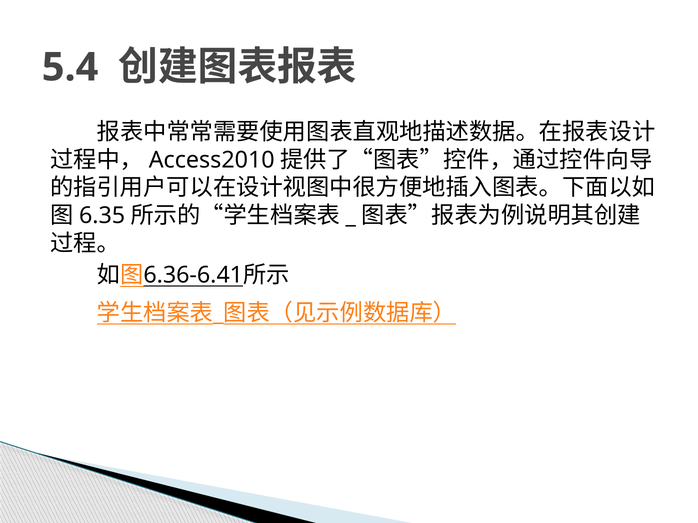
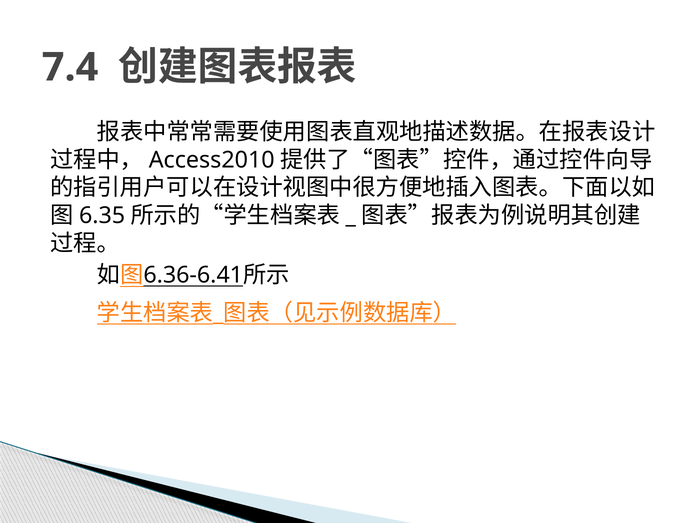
5.4: 5.4 -> 7.4 (70, 67)
